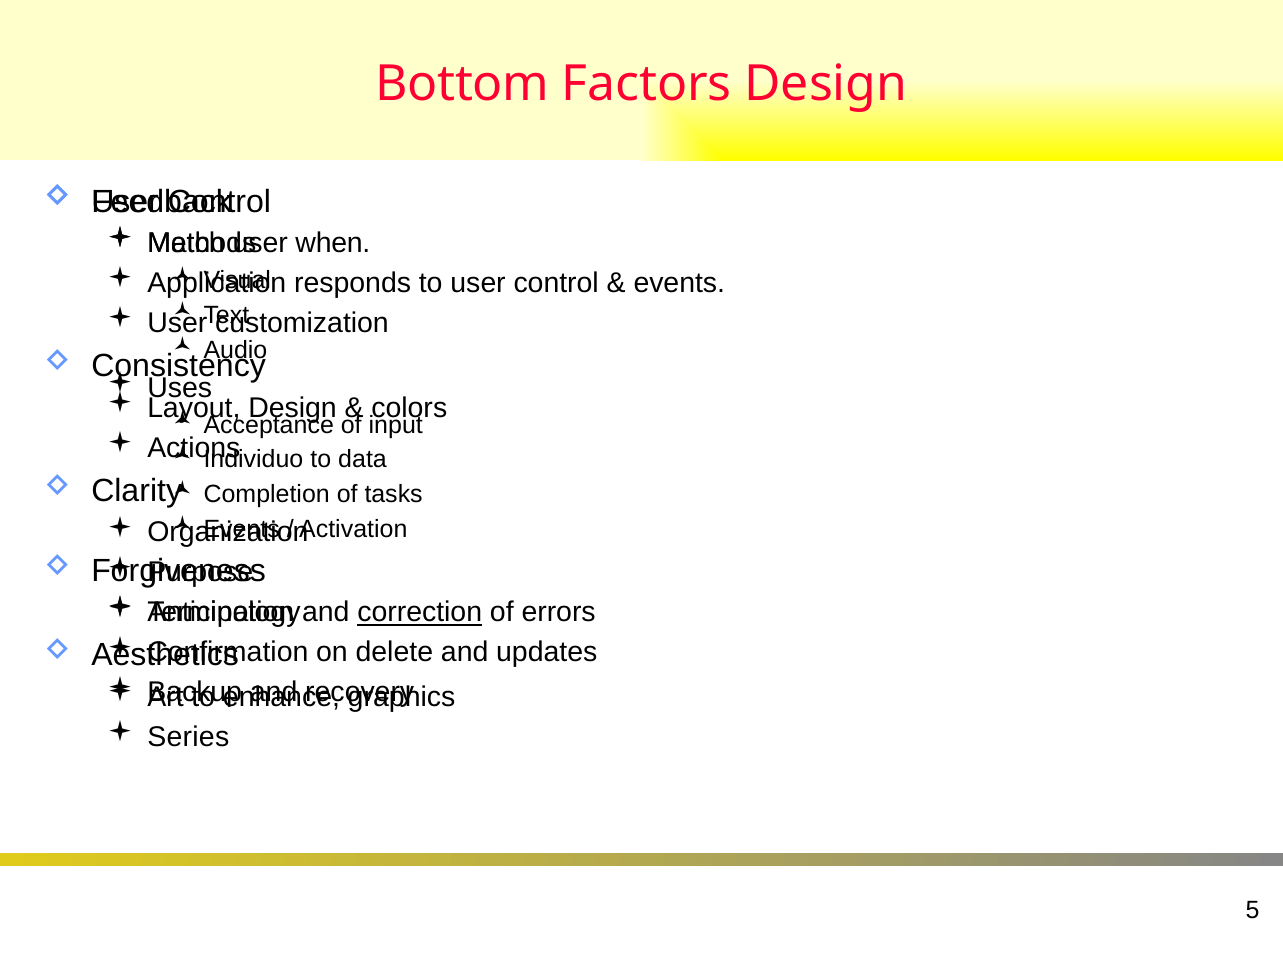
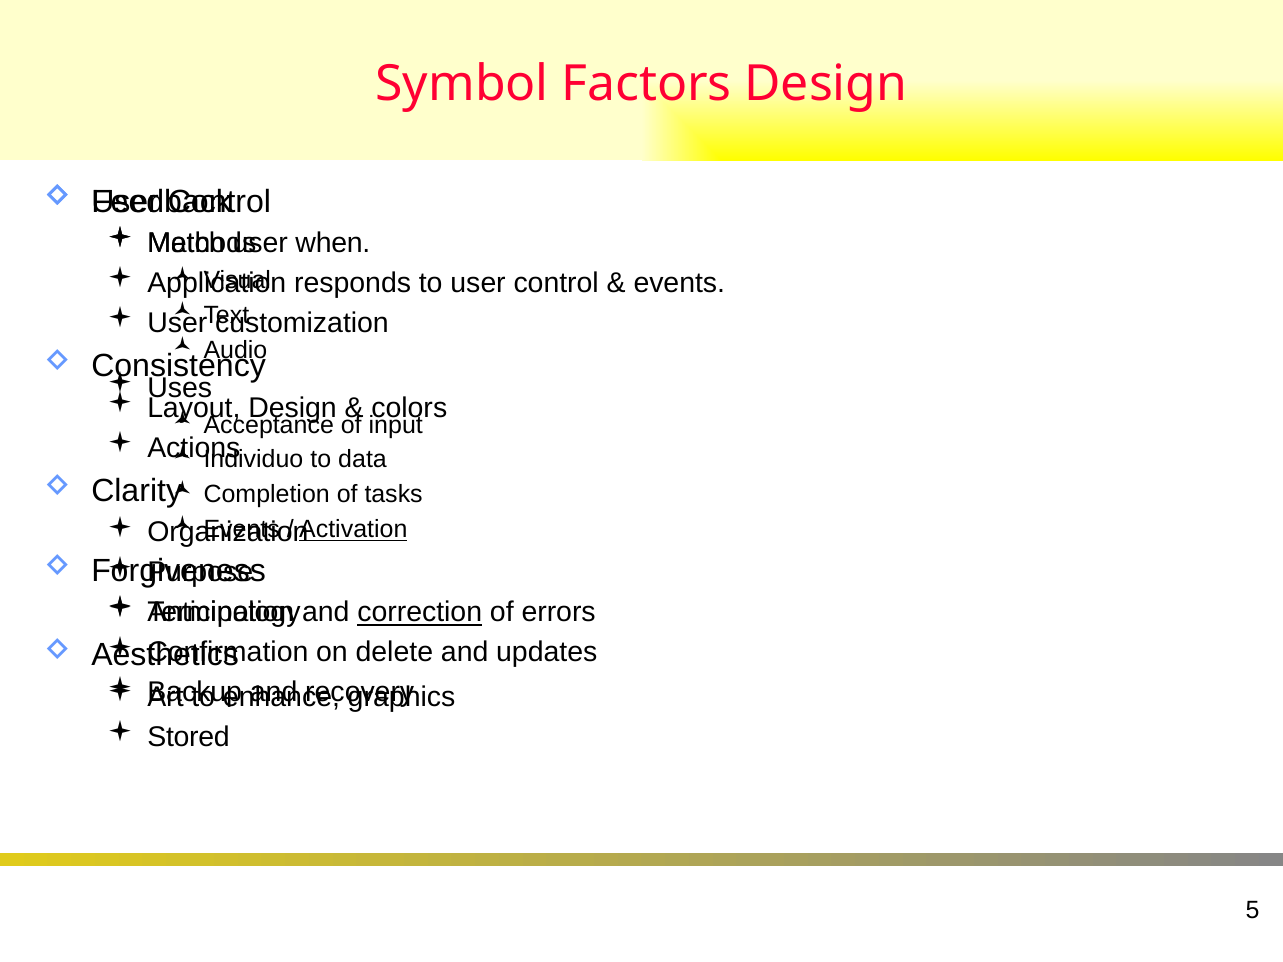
Bottom: Bottom -> Symbol (462, 84)
Activation underline: none -> present (353, 530)
Series: Series -> Stored (189, 737)
